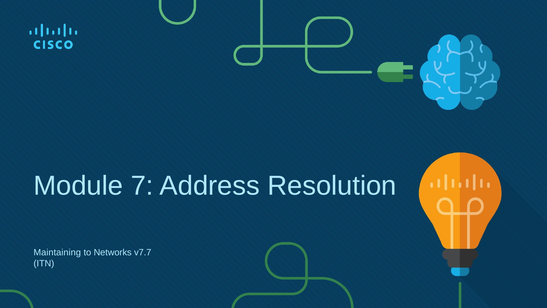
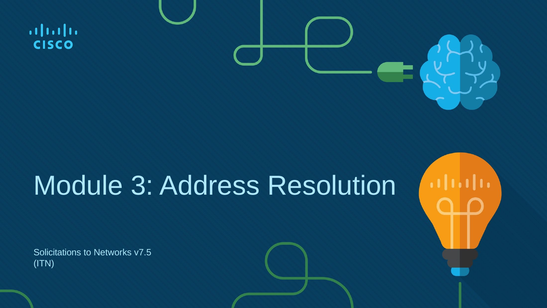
7: 7 -> 3 (142, 185)
Maintaining: Maintaining -> Solicitations (57, 252)
v7.7: v7.7 -> v7.5 (143, 252)
